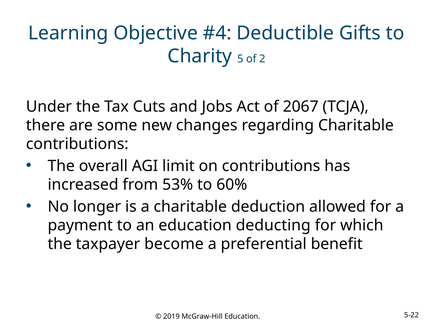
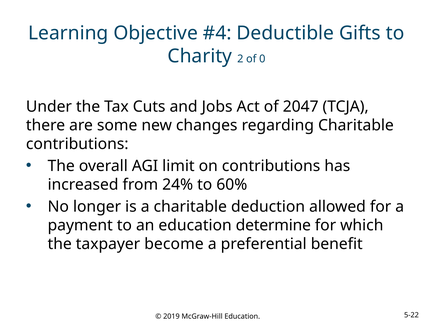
5: 5 -> 2 (240, 59)
2: 2 -> 0 (262, 59)
2067: 2067 -> 2047 (301, 106)
53%: 53% -> 24% (178, 185)
deducting: deducting -> determine (273, 225)
